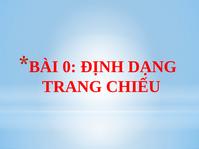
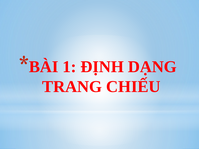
0: 0 -> 1 (69, 67)
